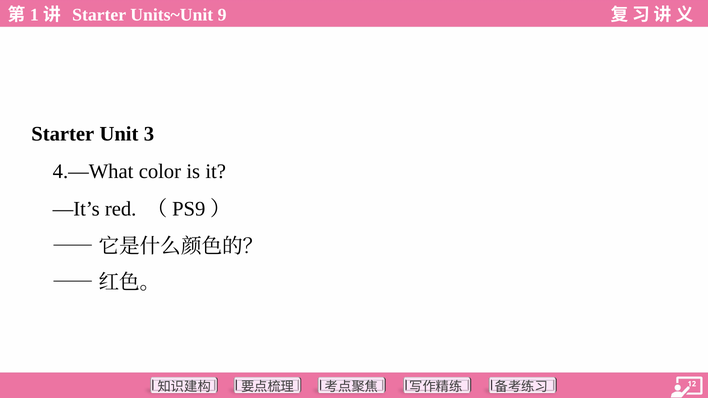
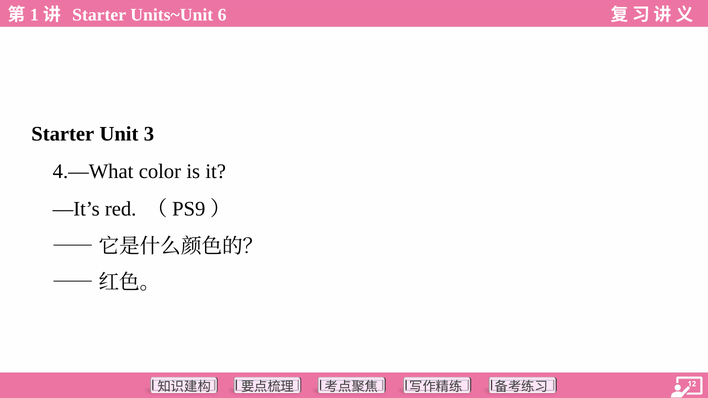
9: 9 -> 6 (222, 15)
